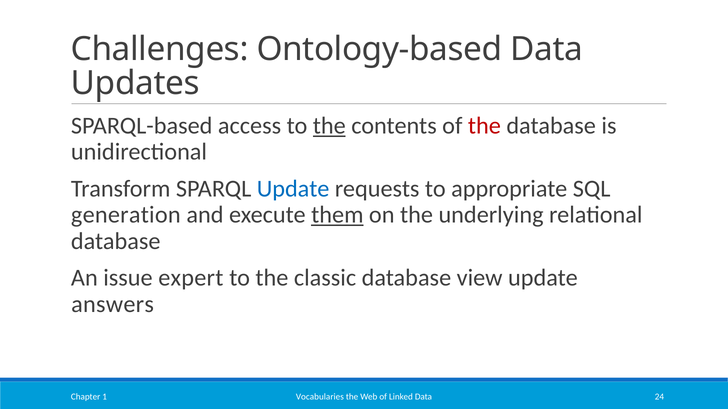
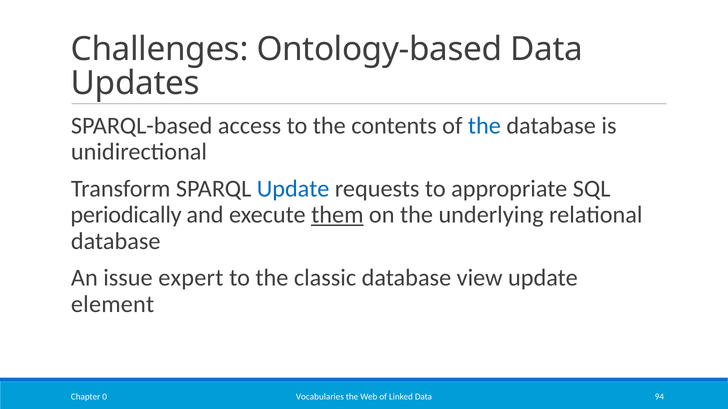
the underline: present -> none (329, 126)
the colour: red -> blue (484, 126)
generation: generation -> periodically (126, 215)
answers: answers -> element (113, 304)
24: 24 -> 94 (659, 397)
1: 1 -> 0 (105, 397)
